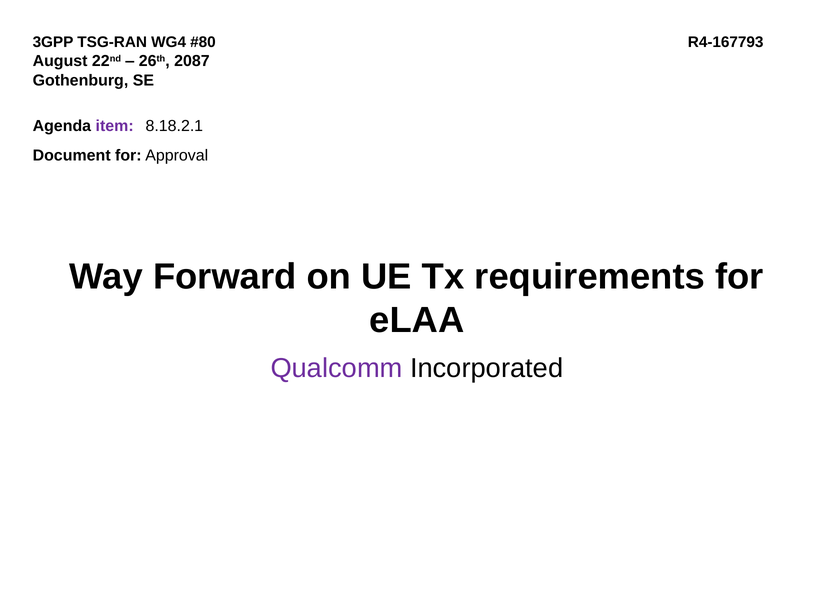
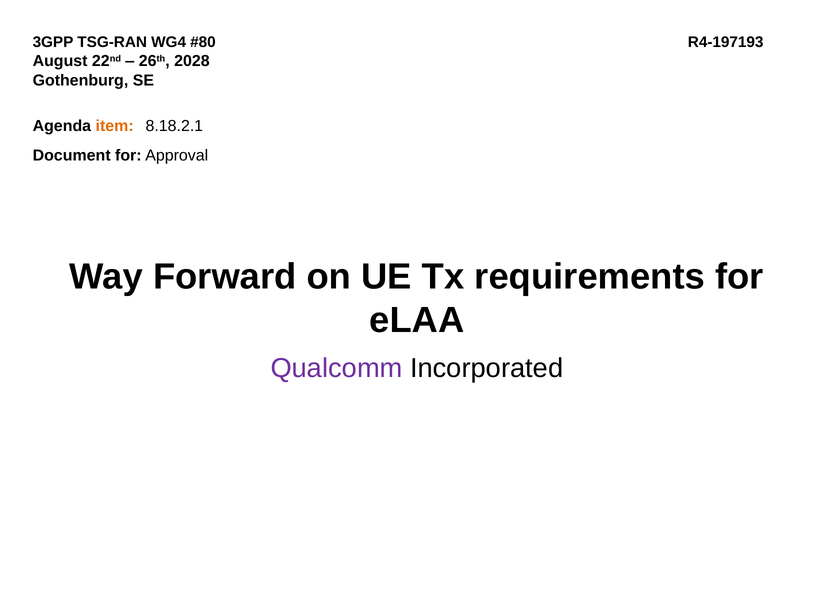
R4-167793: R4-167793 -> R4-197193 (726, 42)
2087: 2087 -> 2028 (192, 61)
item colour: purple -> orange (115, 126)
